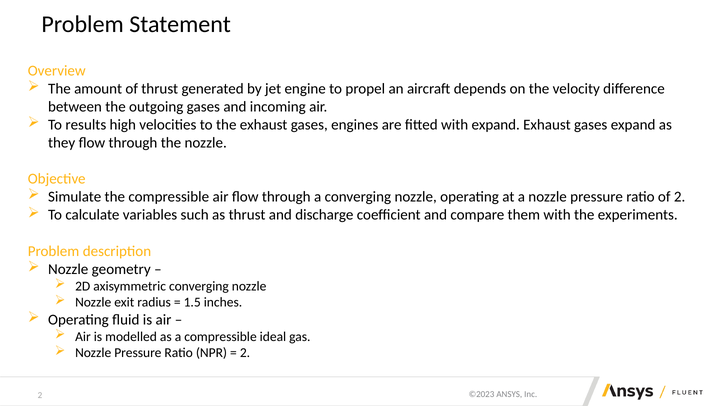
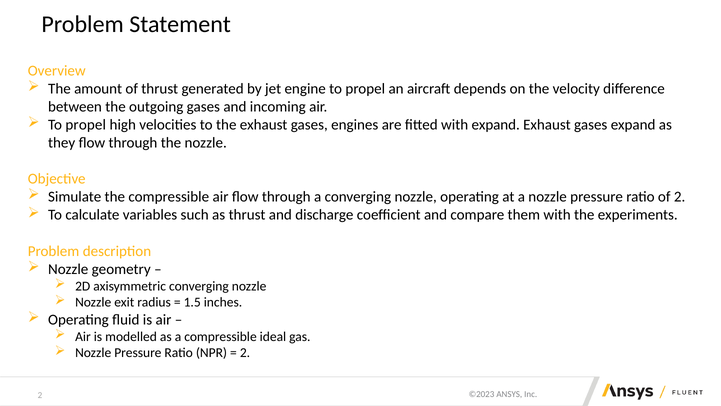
results: results -> propel (86, 125)
